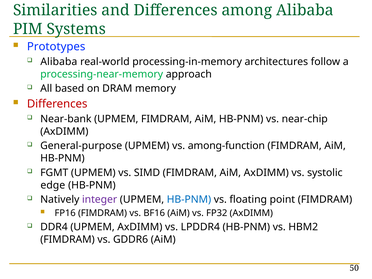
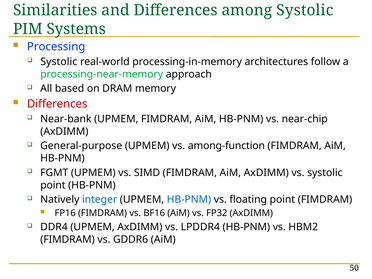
among Alibaba: Alibaba -> Systolic (305, 10)
Prototypes: Prototypes -> Processing (56, 47)
Alibaba: Alibaba -> Systolic (59, 62)
edge: edge -> point (53, 185)
integer colour: purple -> blue (100, 200)
